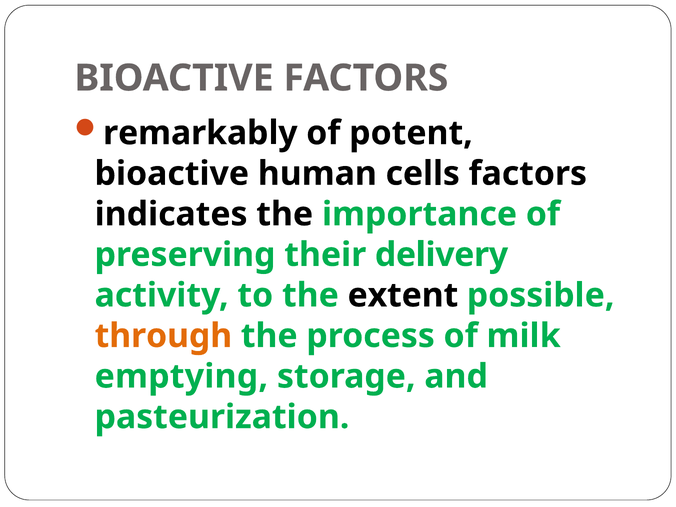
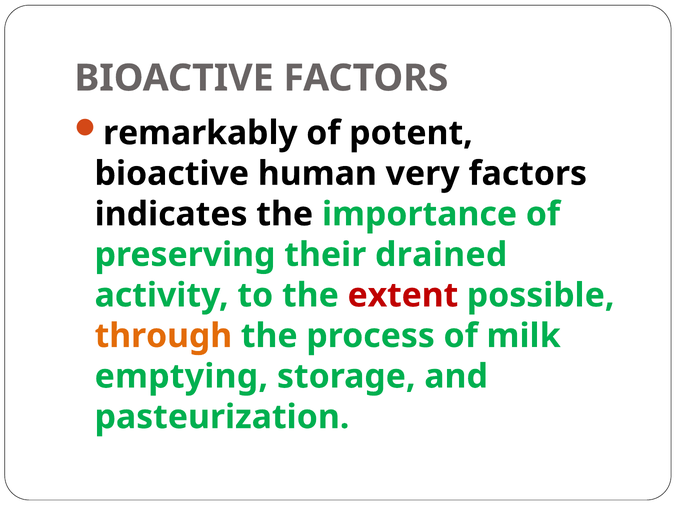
cells: cells -> very (423, 174)
delivery: delivery -> drained (441, 255)
extent colour: black -> red (403, 295)
